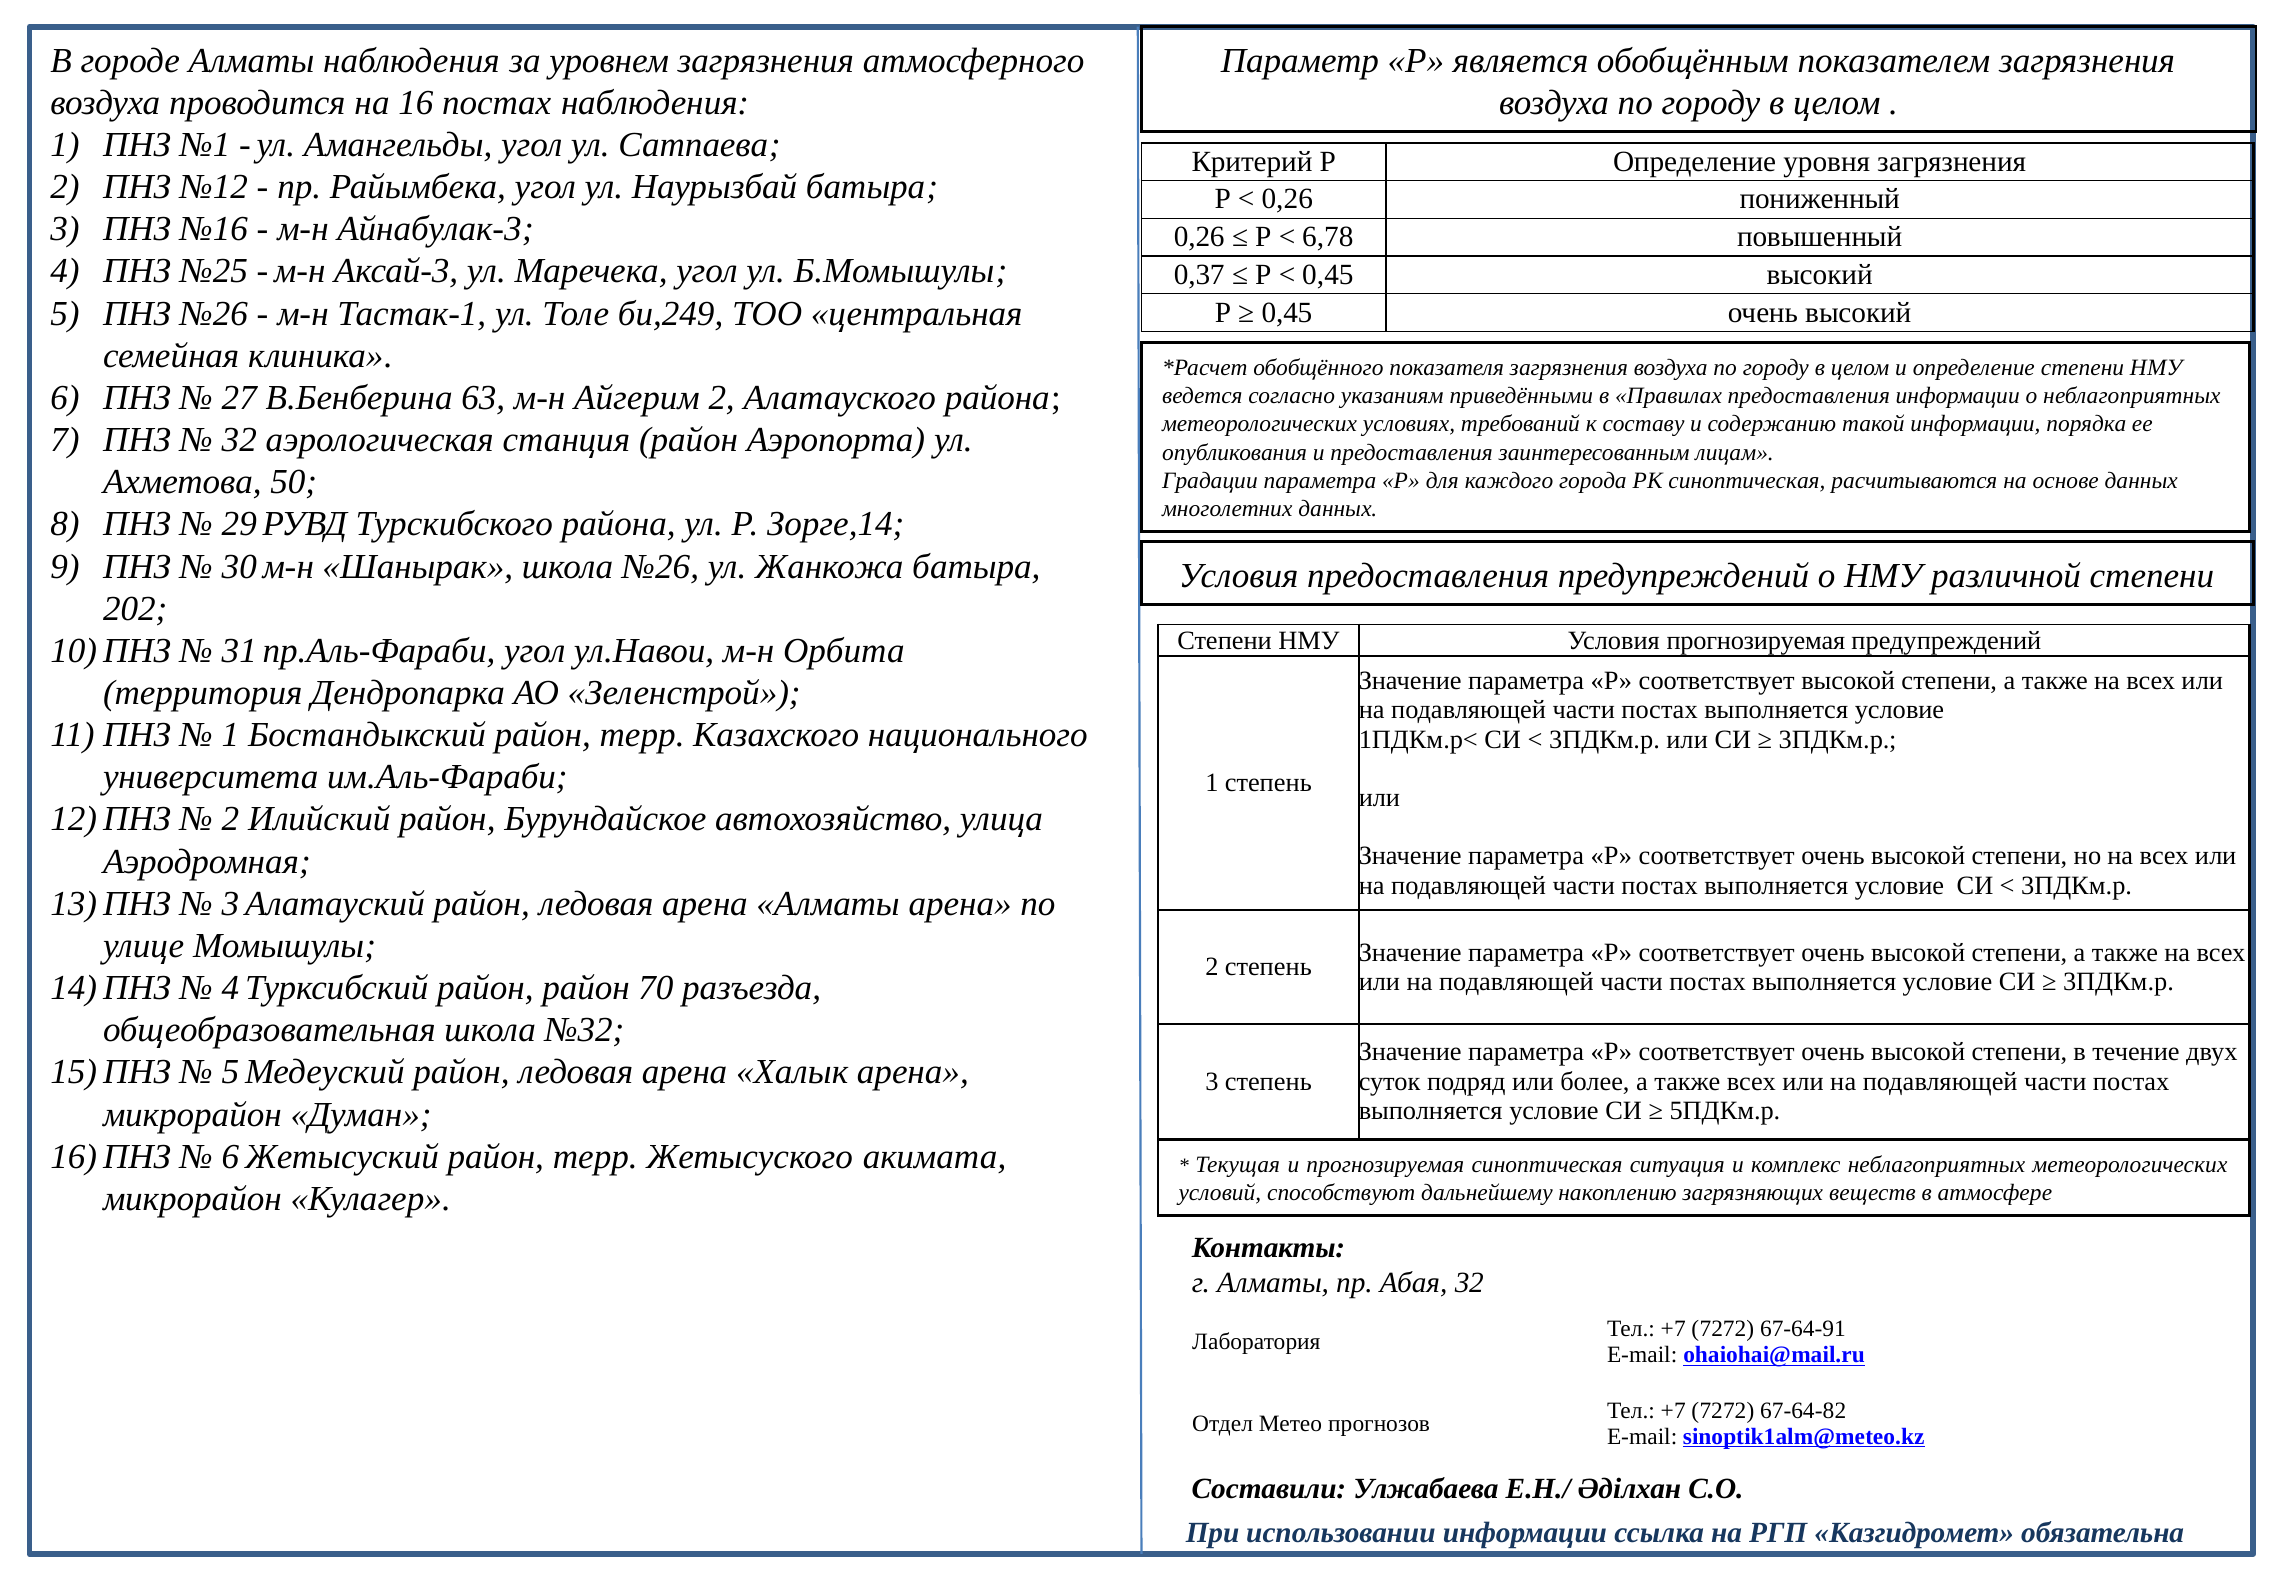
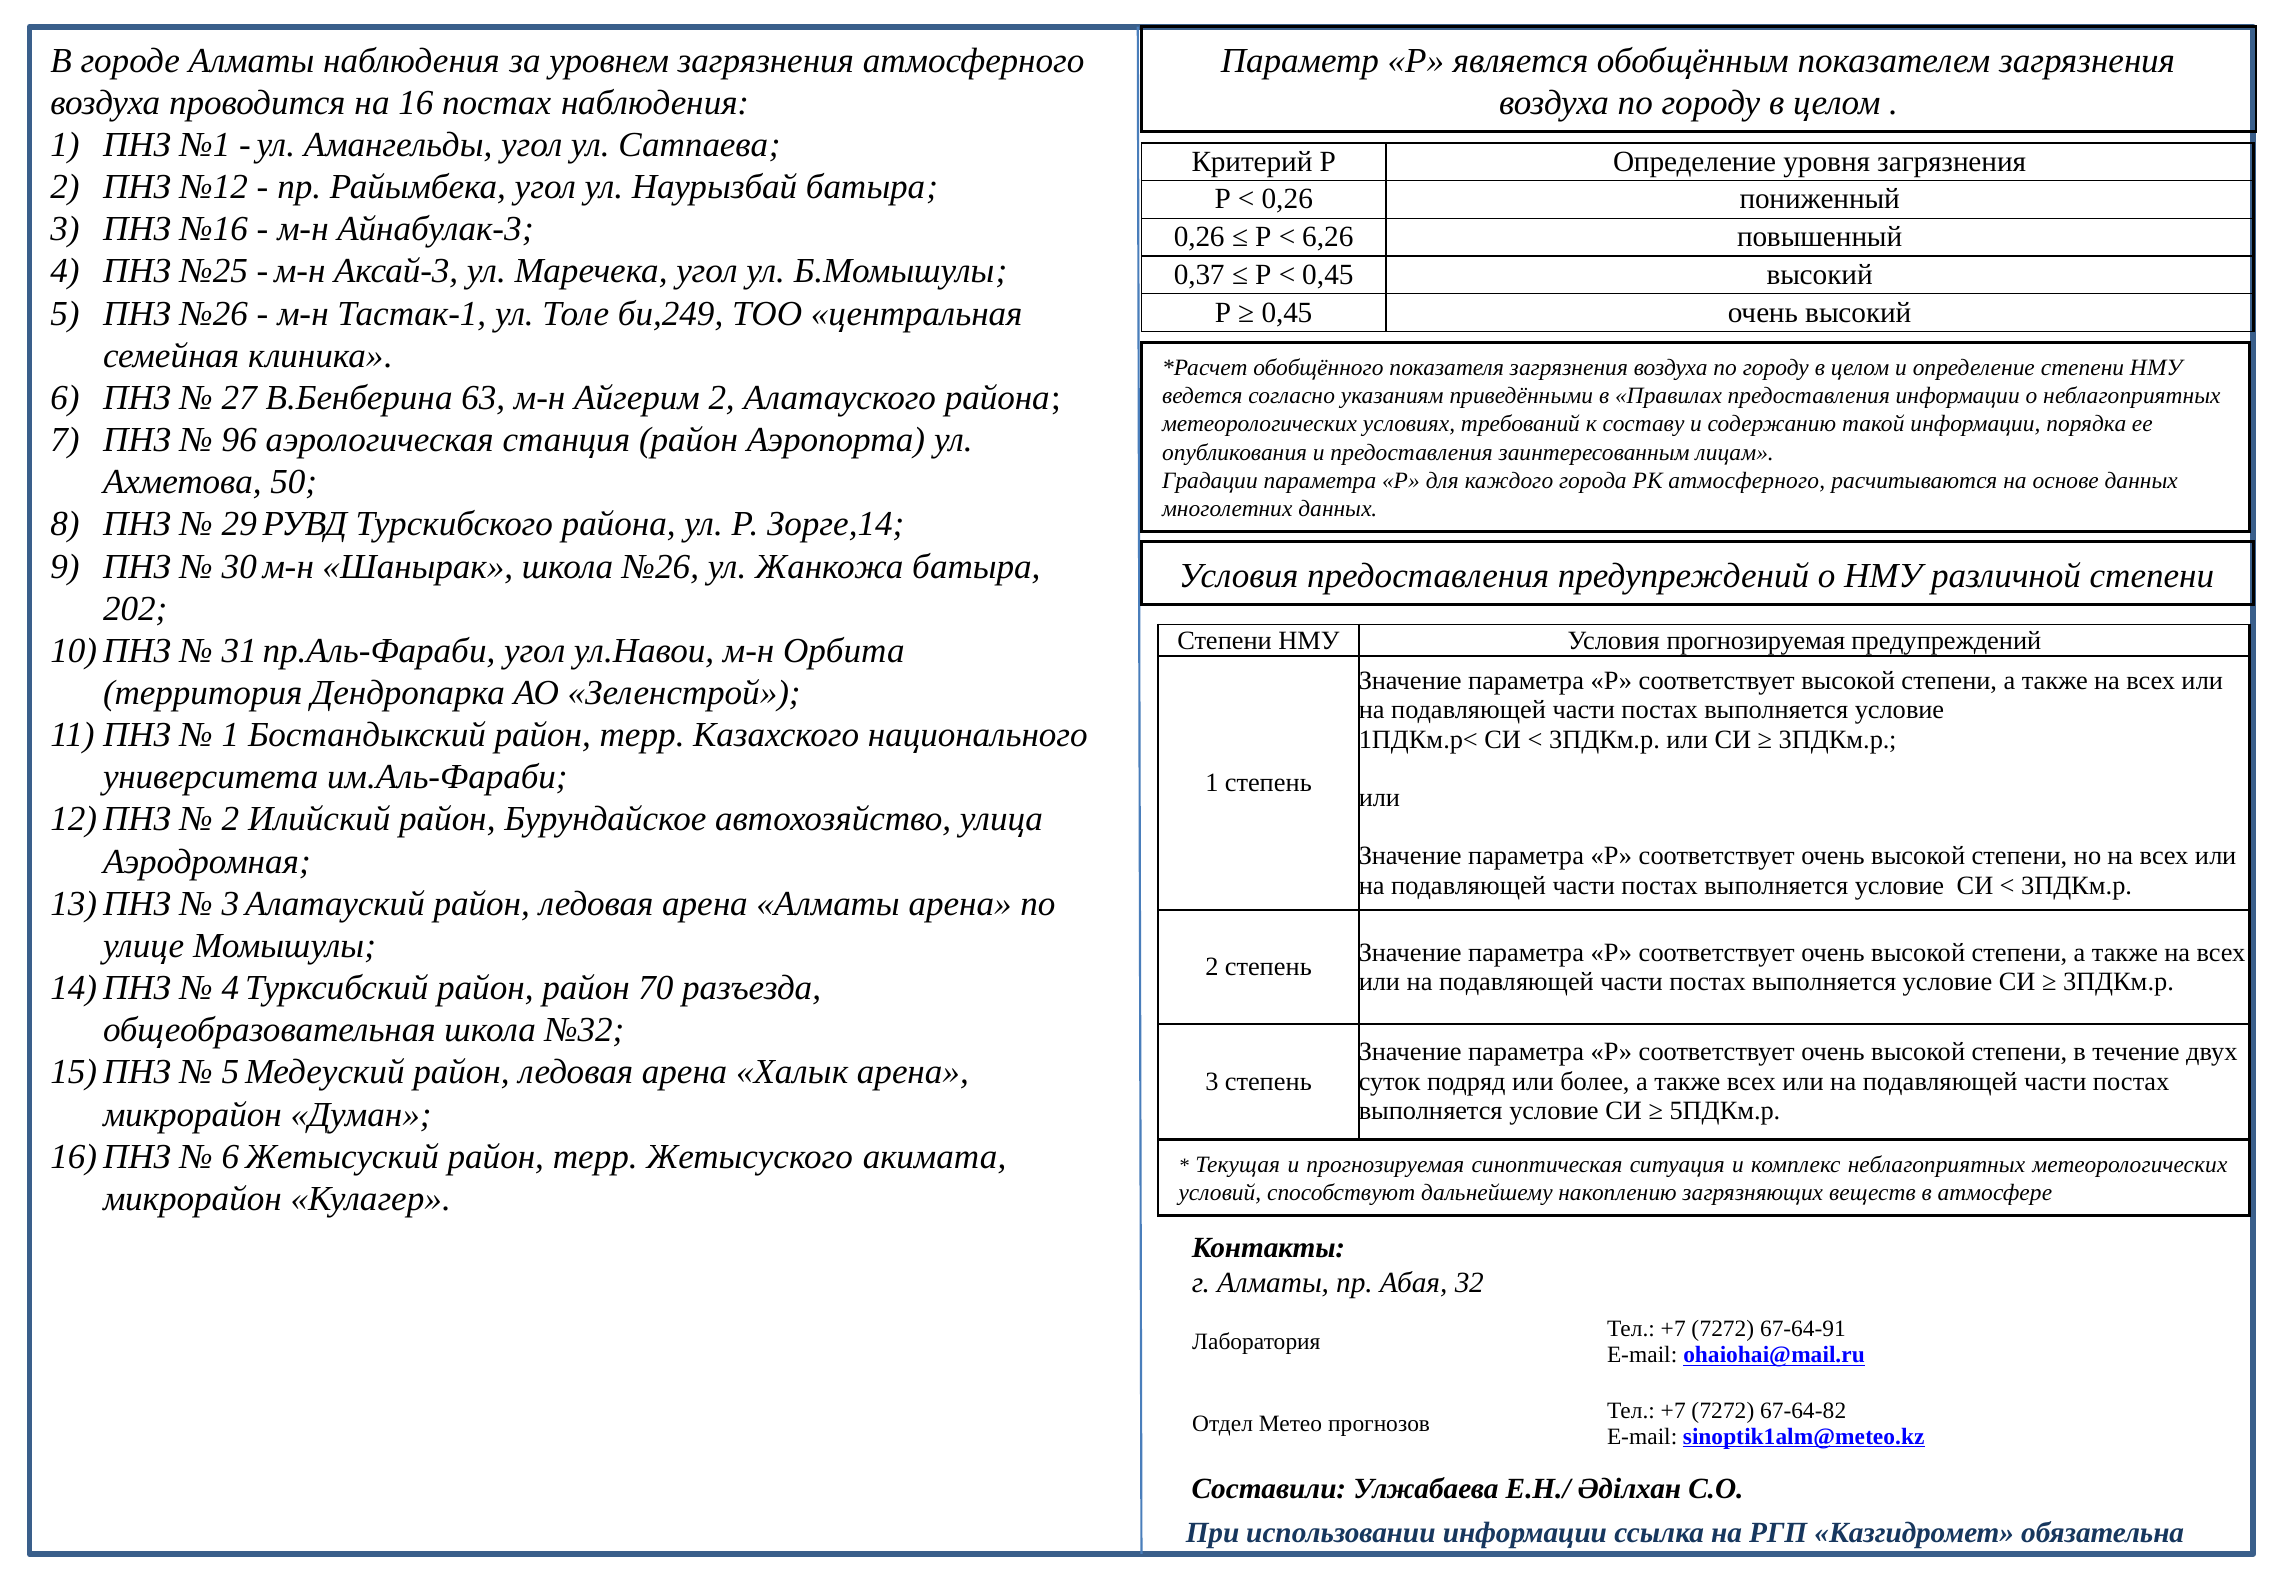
6,78: 6,78 -> 6,26 (1328, 237)
32: 32 -> 96 (239, 440)
РК синоптическая: синоптическая -> атмосферного (1747, 480)
